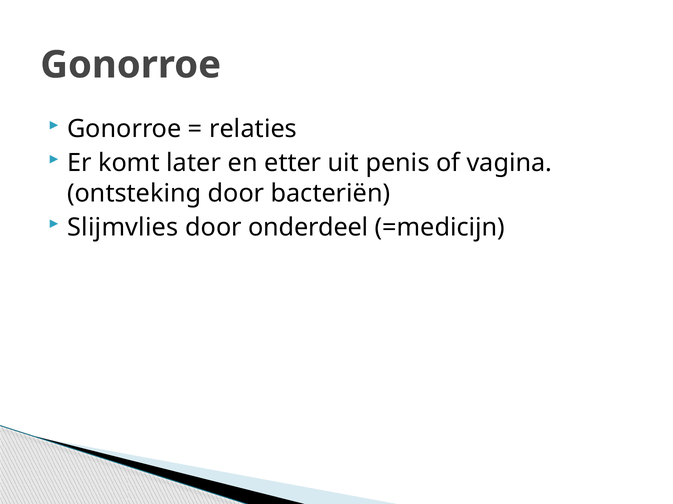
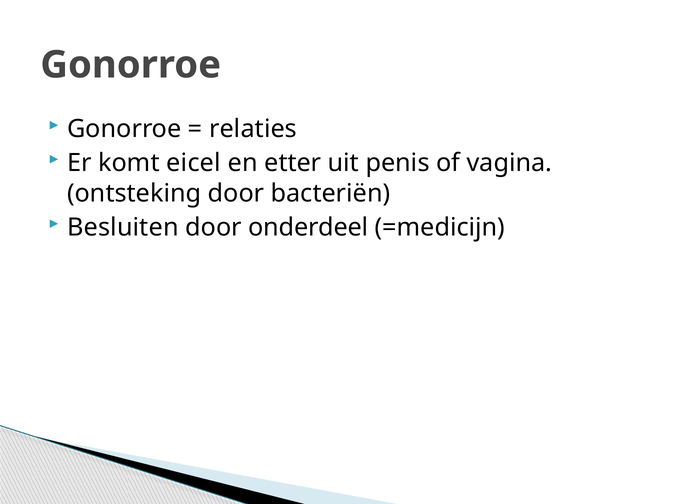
later: later -> eicel (194, 163)
Slijmvlies: Slijmvlies -> Besluiten (123, 228)
